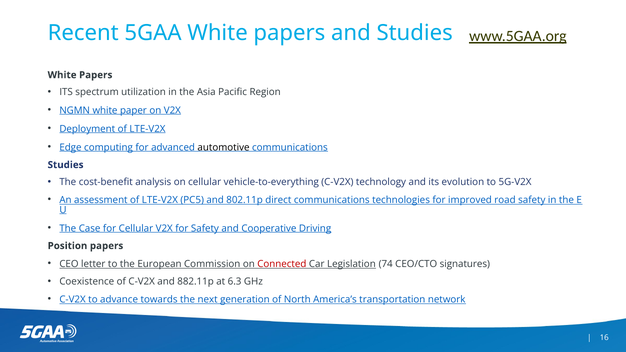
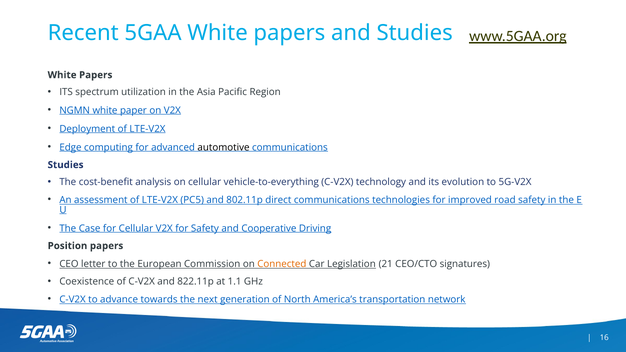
Connected colour: red -> orange (282, 264)
74: 74 -> 21 (386, 264)
882.11p: 882.11p -> 822.11p (196, 282)
6.3: 6.3 -> 1.1 (235, 282)
